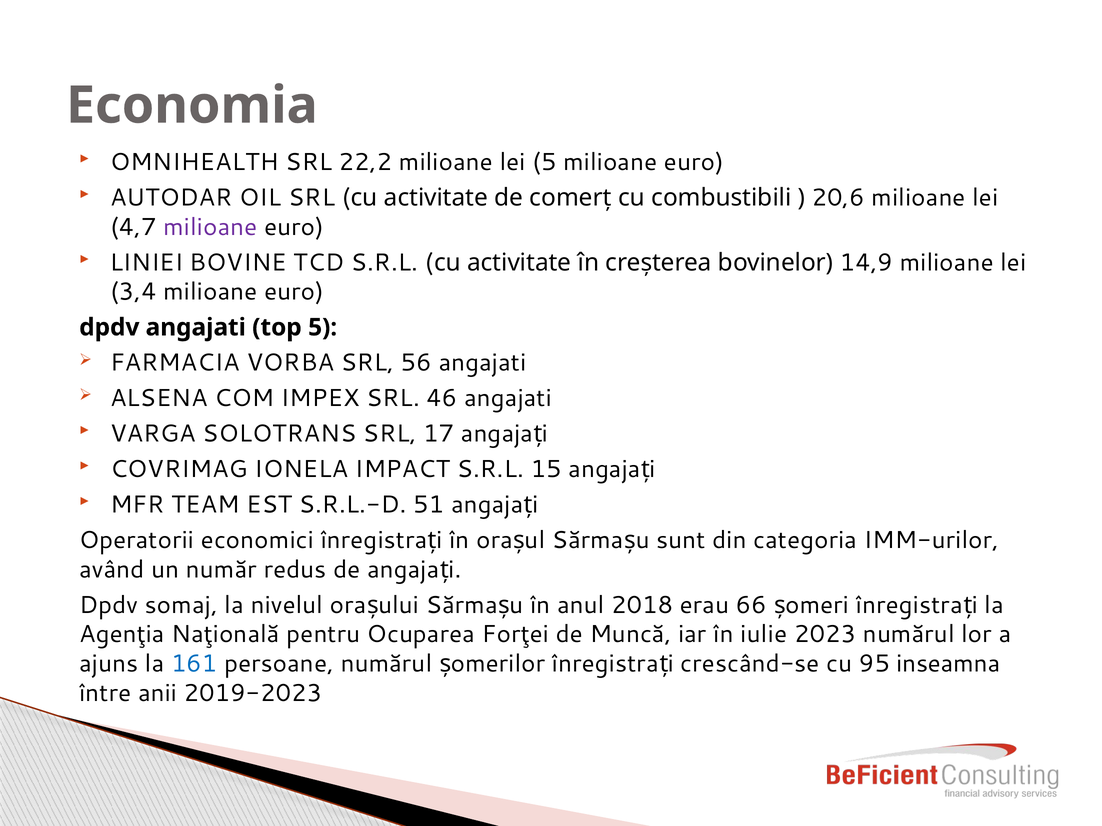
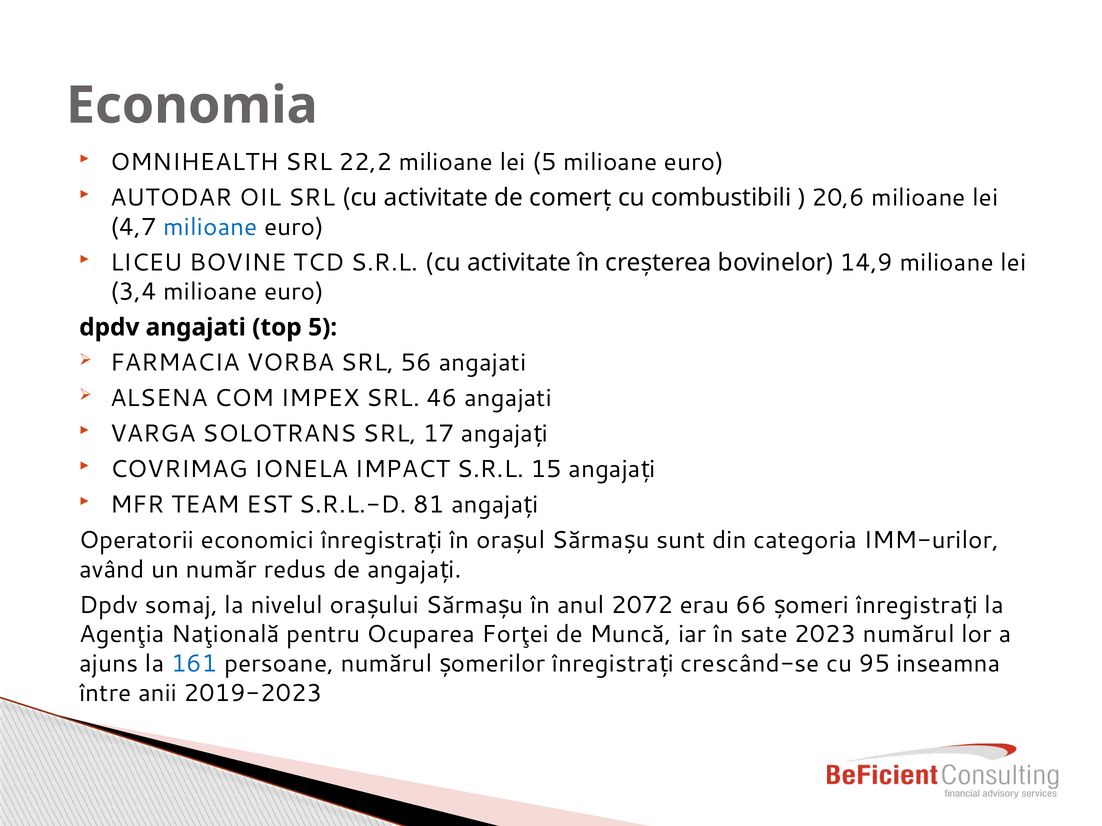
milioane colour: purple -> blue (210, 227)
LINIEI: LINIEI -> LICEU (146, 263)
51: 51 -> 81 (429, 505)
2018: 2018 -> 2072 (642, 605)
iulie: iulie -> sate (764, 635)
